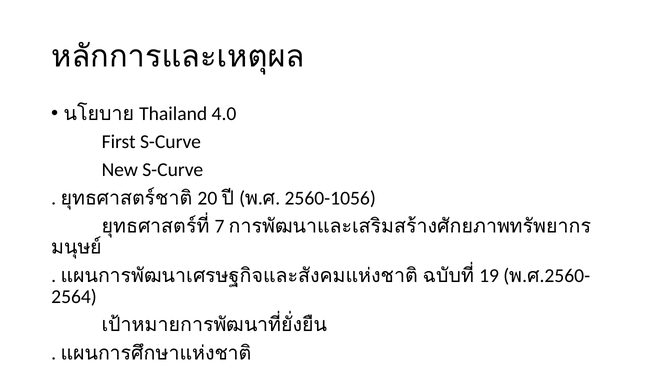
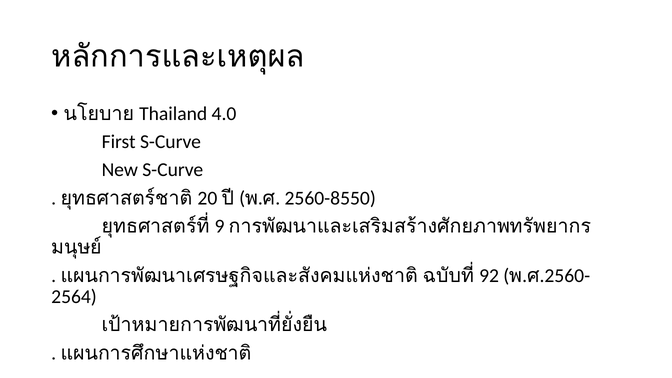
2560-1056: 2560-1056 -> 2560-8550 (330, 198)
7: 7 -> 9 (219, 226)
19: 19 -> 92 (489, 276)
